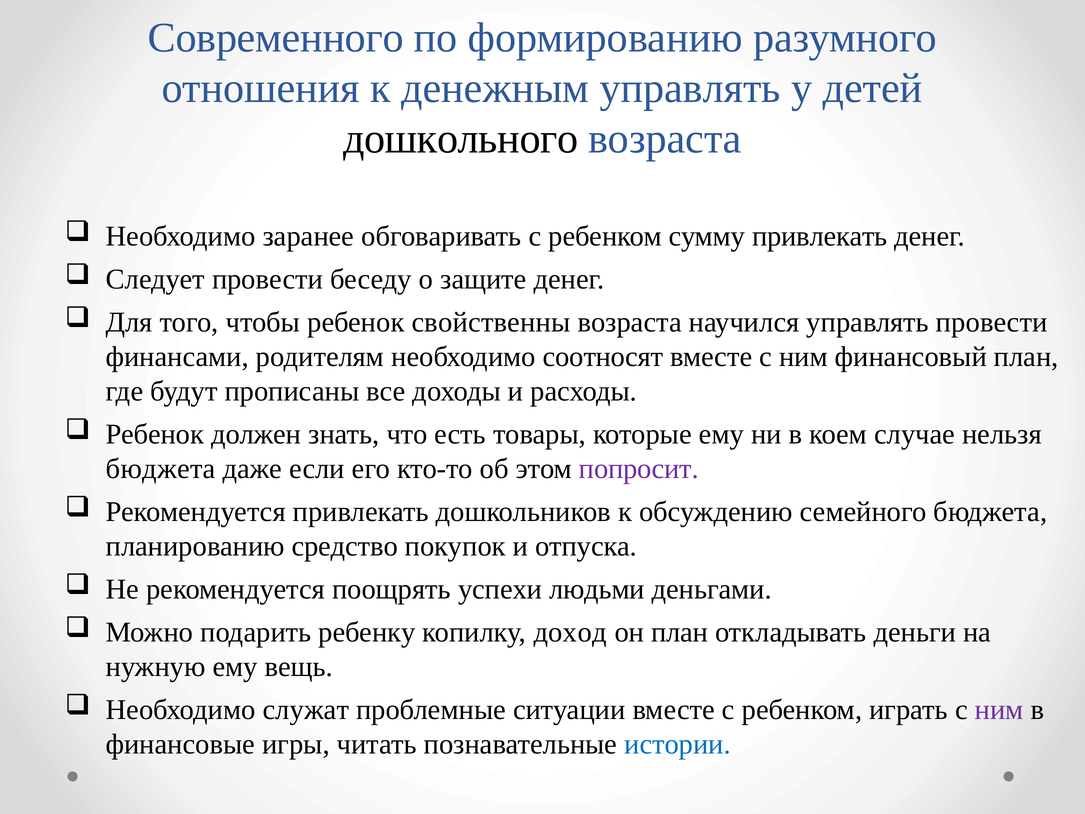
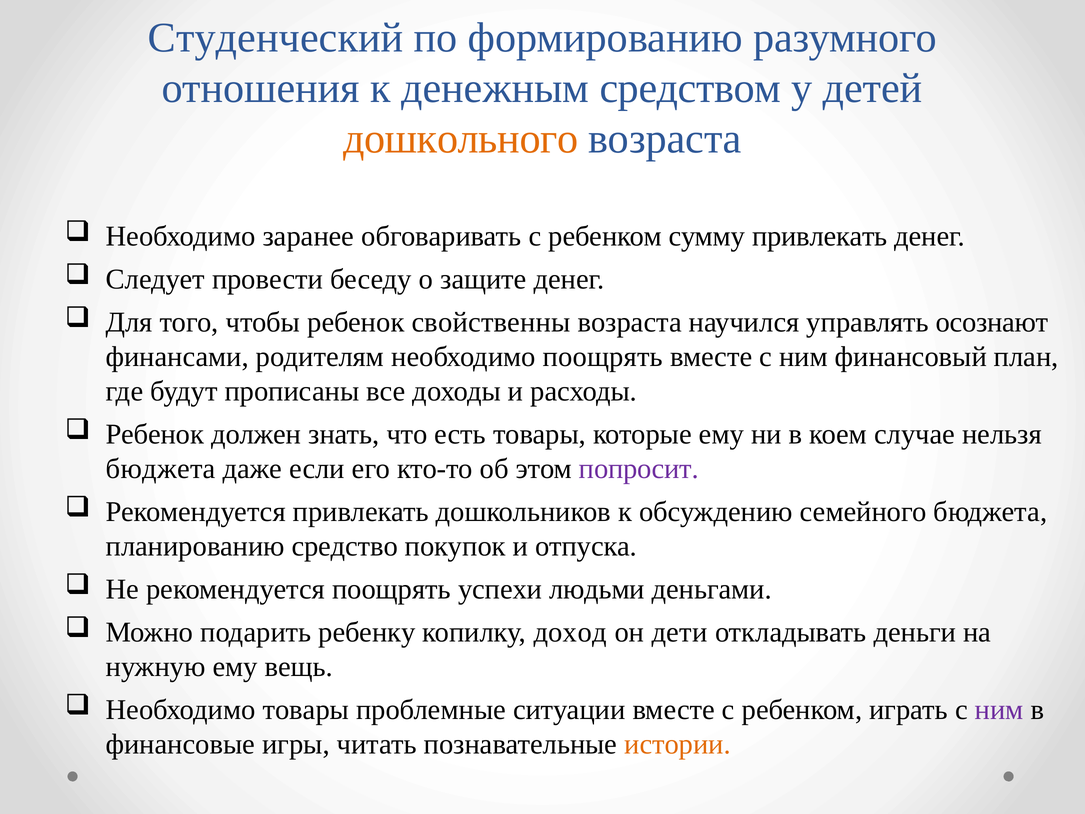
Современного: Современного -> Студенческий (276, 38)
денежным управлять: управлять -> средством (690, 88)
дошкольного colour: black -> orange (461, 139)
управлять провести: провести -> осознают (992, 322)
необходимо соотносят: соотносят -> поощрять (603, 357)
он план: план -> дети (679, 632)
Необходимо служат: служат -> товары (306, 710)
истории colour: blue -> orange (678, 744)
